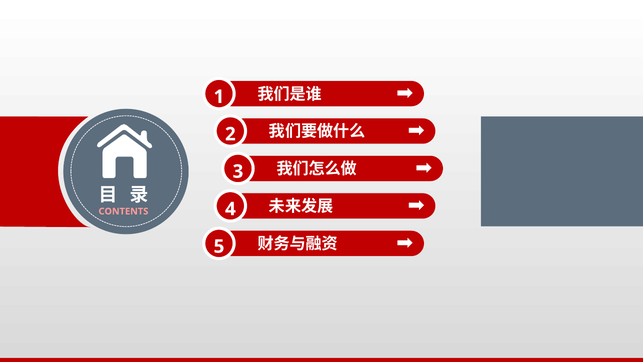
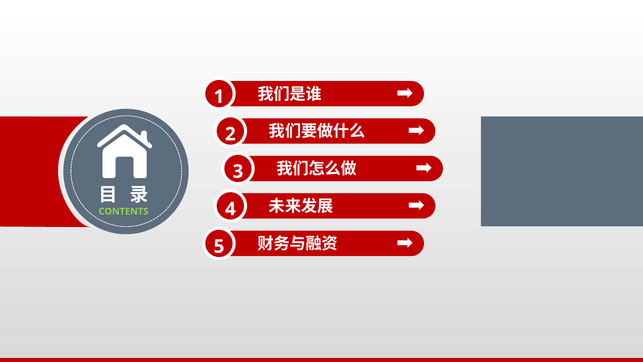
CONTENTS colour: pink -> light green (123, 211)
